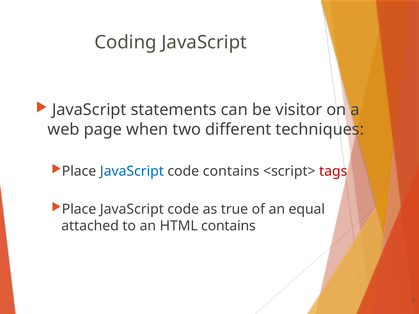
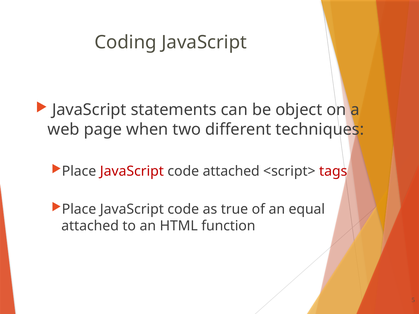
visitor: visitor -> object (299, 110)
JavaScript colour: blue -> red (132, 171)
code contains: contains -> attached (231, 171)
HTML contains: contains -> function (228, 226)
